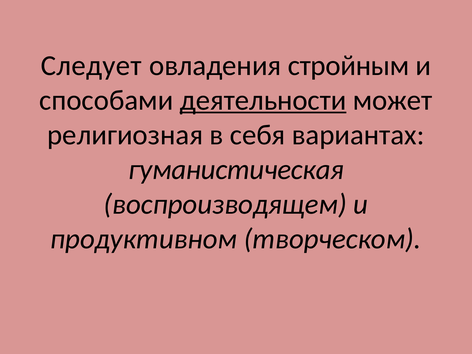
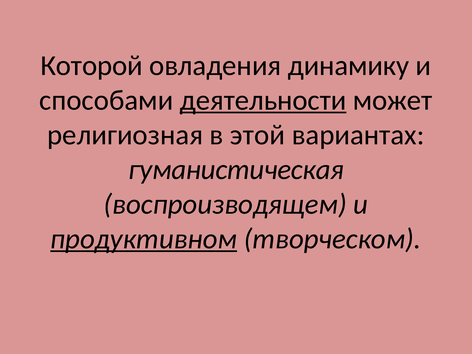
Следует: Следует -> Которой (92, 66)
стройным: стройным -> динамику (348, 66)
себя: себя -> этой (258, 135)
продуктивном underline: none -> present (144, 239)
